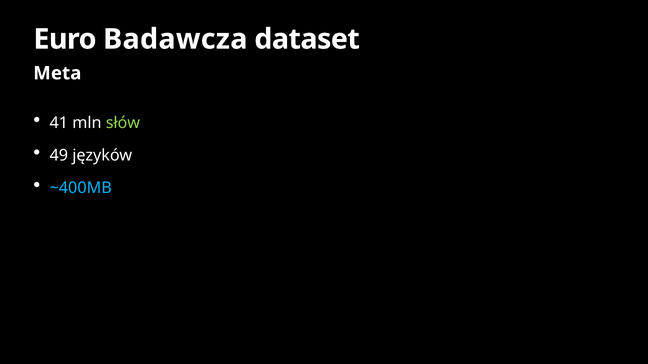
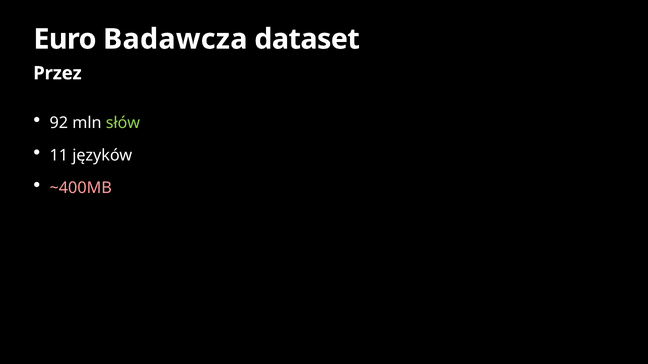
Meta: Meta -> Przez (57, 73)
41: 41 -> 92 (59, 123)
49: 49 -> 11 (59, 156)
~400MB colour: light blue -> pink (81, 188)
